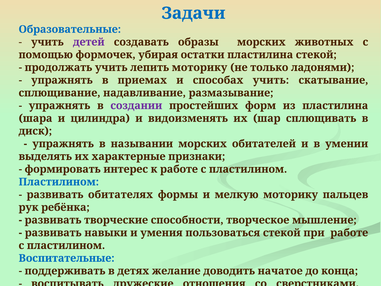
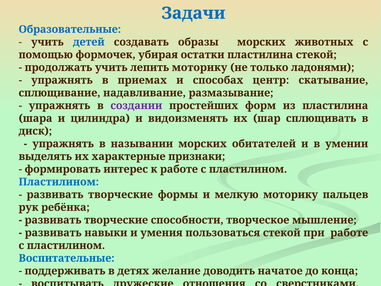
детей colour: purple -> blue (89, 42)
способах учить: учить -> центр (271, 80)
обитателях: обитателях -> творческие (121, 194)
